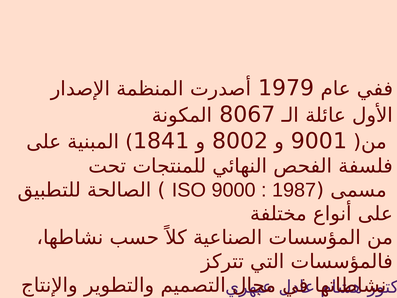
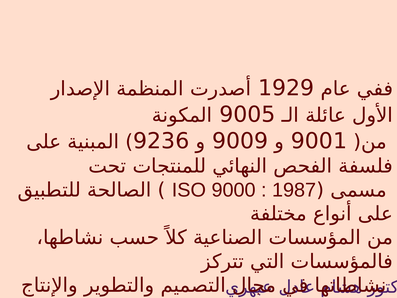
1979: 1979 -> 1929 (286, 88)
8067: 8067 -> 9005 (247, 115)
1841: 1841 -> 9236 (161, 141)
8002: 8002 -> 9009 (240, 141)
